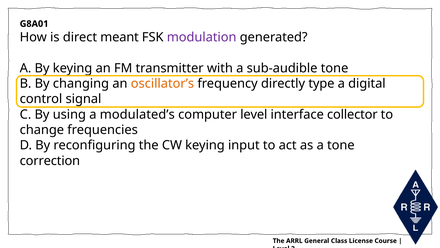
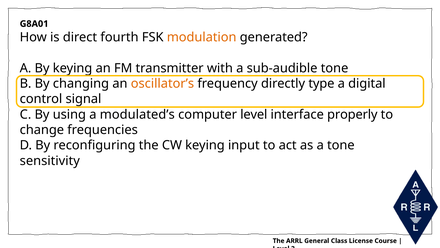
meant: meant -> fourth (119, 37)
modulation colour: purple -> orange (202, 37)
collector: collector -> properly (352, 114)
correction: correction -> sensitivity (50, 161)
